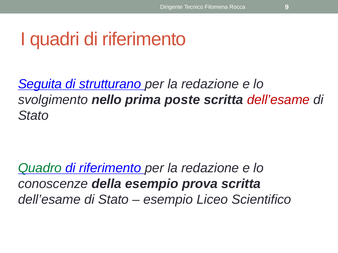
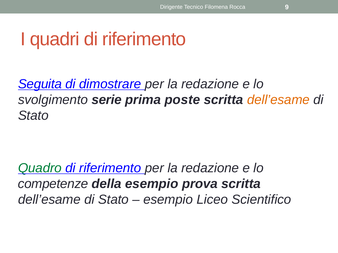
strutturano: strutturano -> dimostrare (110, 84)
nello: nello -> serie (107, 100)
dell’esame colour: red -> orange (278, 100)
conoscenze: conoscenze -> competenze (53, 184)
